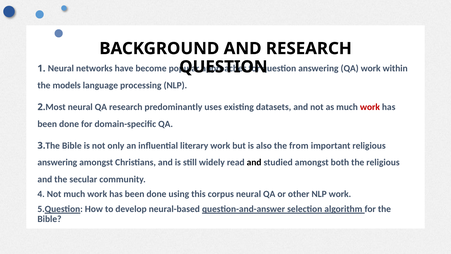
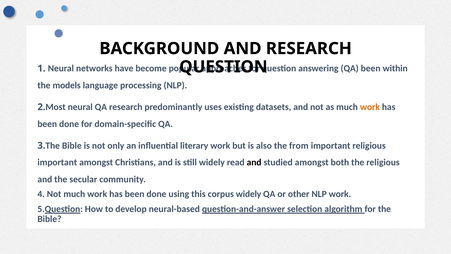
QA work: work -> been (371, 68)
work colour: red -> orange (370, 107)
answering: answering -> important (57, 162)
corpus neural: neural -> widely (249, 194)
